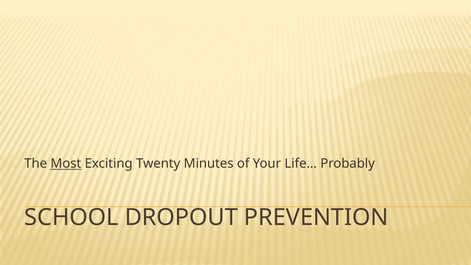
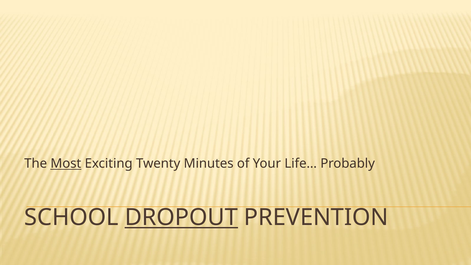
DROPOUT underline: none -> present (181, 218)
